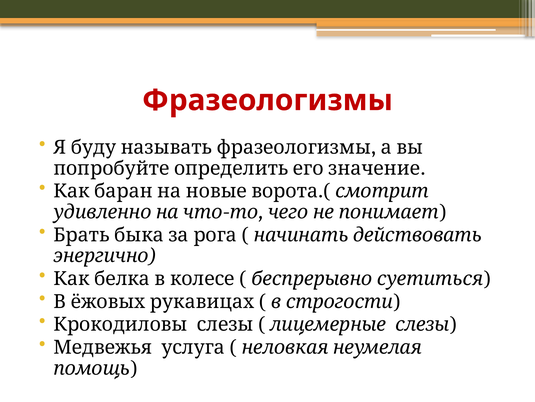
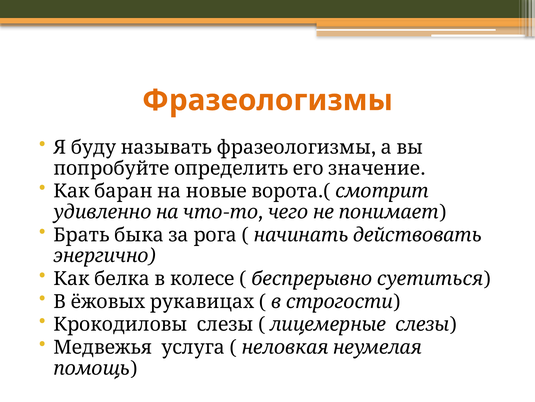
Фразеологизмы colour: red -> orange (267, 100)
